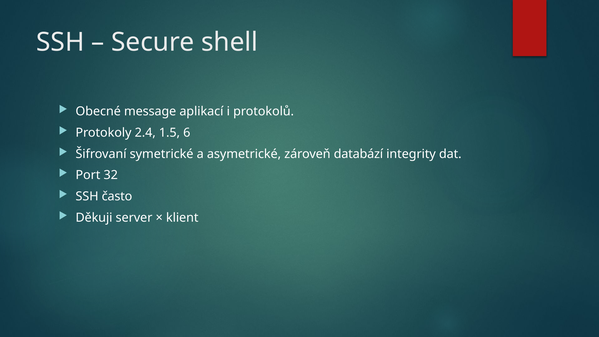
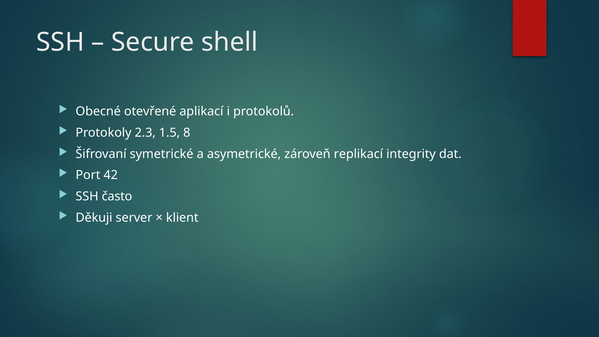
message: message -> otevřené (150, 111)
2.4: 2.4 -> 2.3 (145, 133)
6: 6 -> 8 (187, 133)
databází: databází -> replikací (358, 154)
32: 32 -> 42 (111, 175)
